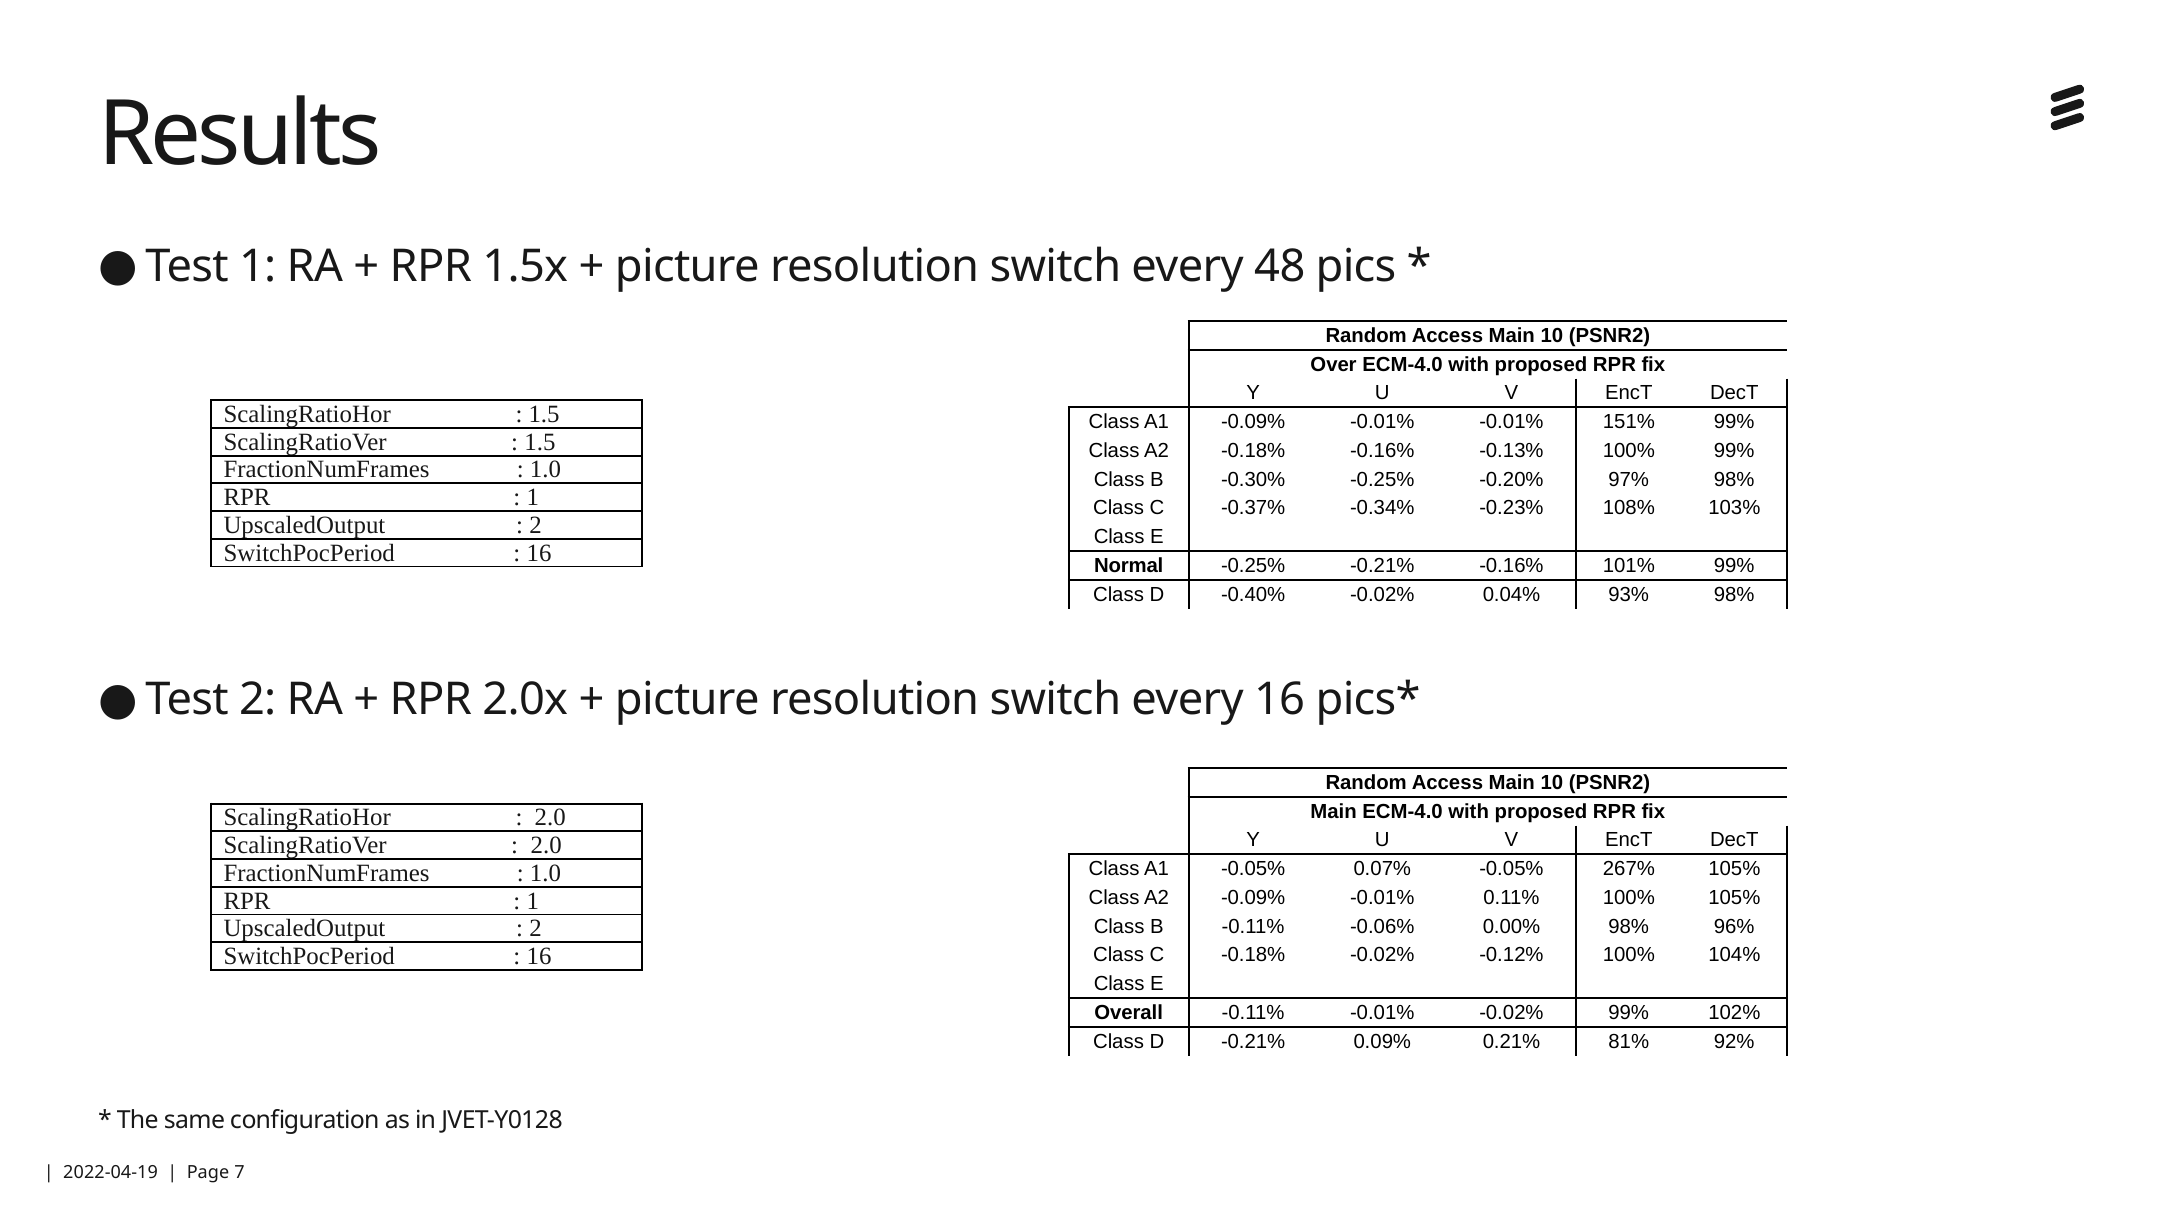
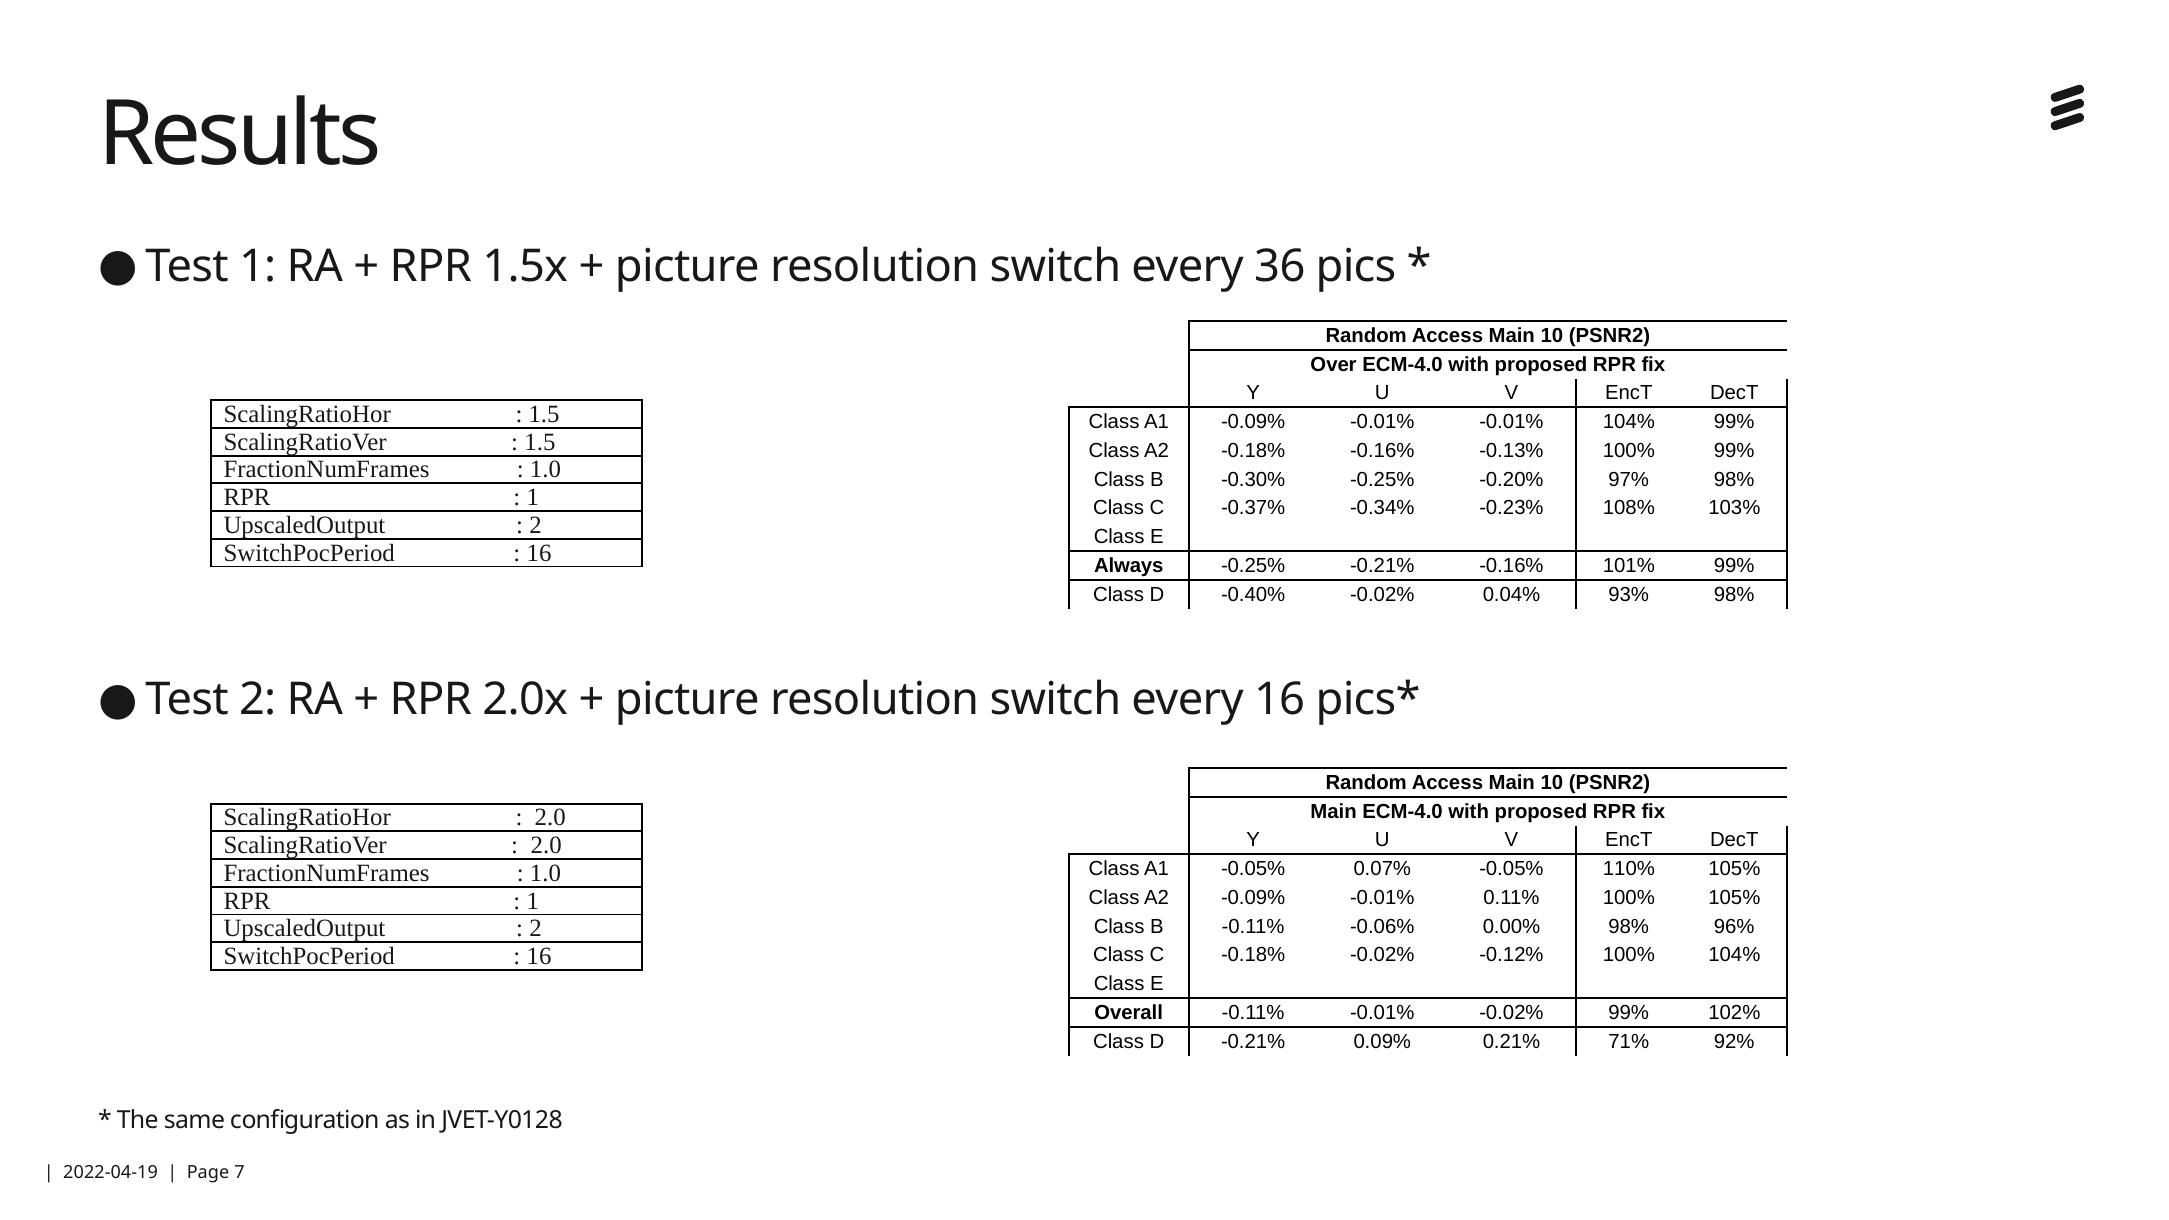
48: 48 -> 36 (1280, 266)
-0.01% 151%: 151% -> 104% (1629, 422)
Normal: Normal -> Always (1129, 566)
267%: 267% -> 110% (1629, 869)
81%: 81% -> 71% (1629, 1042)
